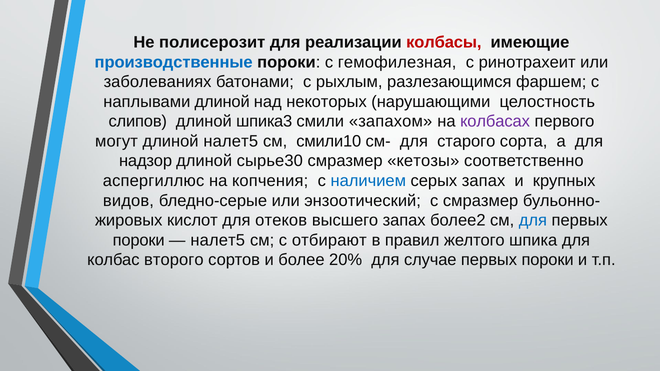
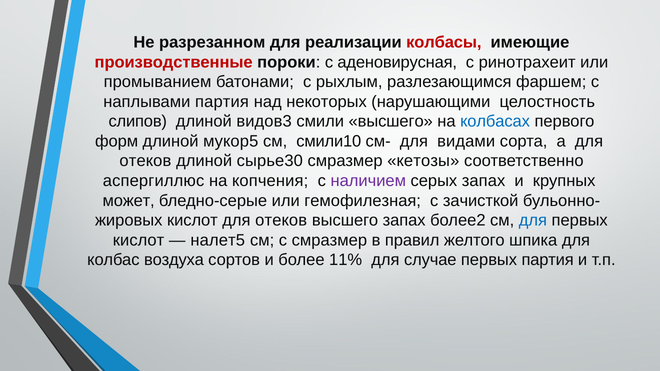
полисерозит: полисерозит -> разрезанном (212, 42)
производственные colour: blue -> red (174, 62)
гемофилезная: гемофилезная -> аденовирусная (397, 62)
заболеваниях: заболеваниях -> промыванием (158, 82)
наплывами длиной: длиной -> партия (222, 102)
шпика3: шпика3 -> видов3 (264, 122)
смили запахом: запахом -> высшего (391, 122)
колбасах colour: purple -> blue (495, 122)
могут: могут -> форм (117, 141)
длиной налет5: налет5 -> мукор5 (231, 141)
старого: старого -> видами (466, 141)
надзор: надзор -> отеков (145, 161)
наличием colour: blue -> purple (368, 181)
видов: видов -> может (129, 201)
энзоотический: энзоотический -> гемофилезная (363, 201)
с смразмер: смразмер -> зачисткой (481, 201)
пороки: пороки -> кислот (139, 240)
с отбирают: отбирают -> смразмер (329, 240)
второго: второго -> воздуха (174, 260)
20%: 20% -> 11% (346, 260)
пороки: пороки -> партия (548, 260)
